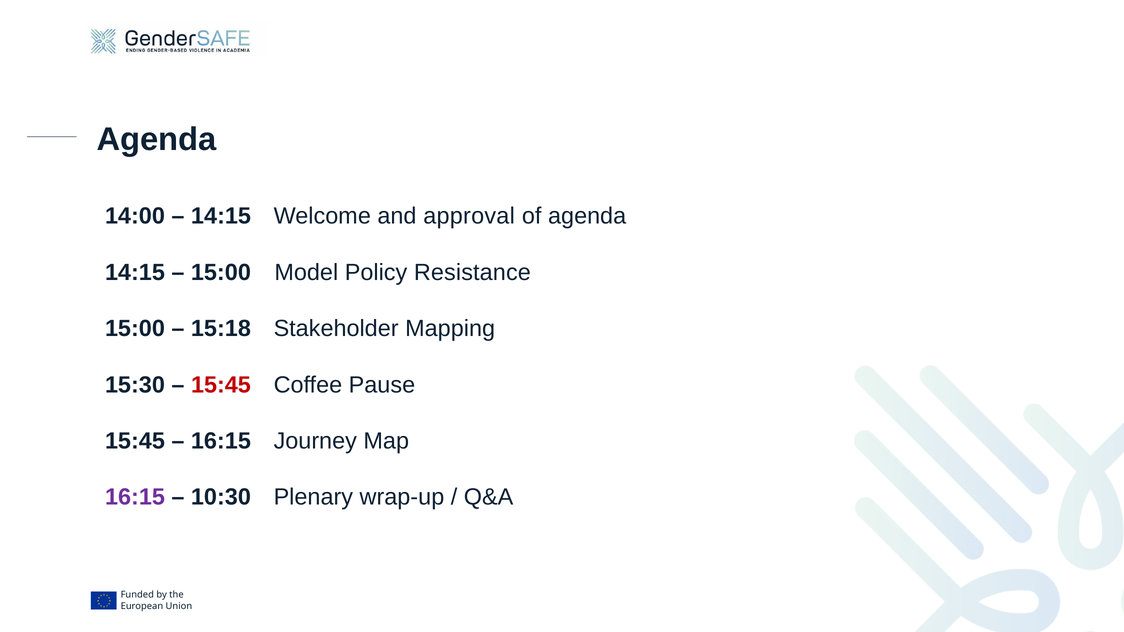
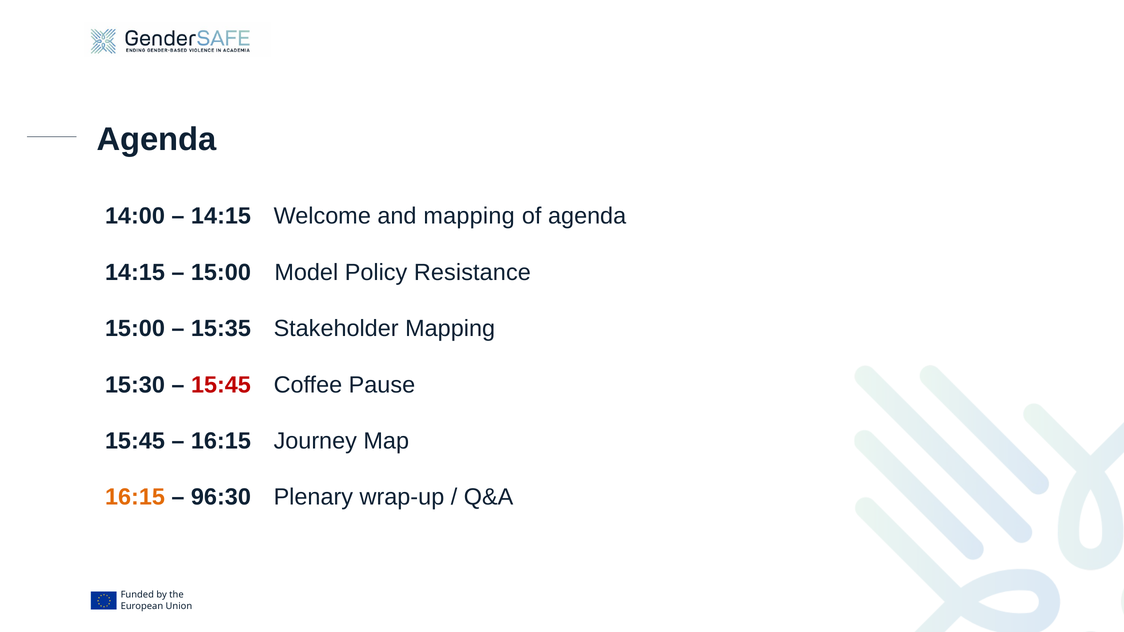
and approval: approval -> mapping (469, 216)
15:18: 15:18 -> 15:35 (221, 329)
16:15 colour: purple -> orange (135, 497)
10:30: 10:30 -> 96:30 (221, 497)
